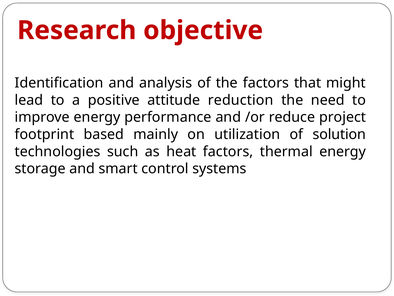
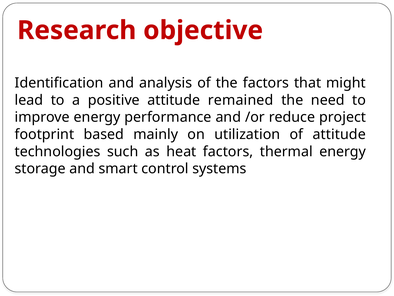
reduction: reduction -> remained (241, 100)
of solution: solution -> attitude (339, 134)
